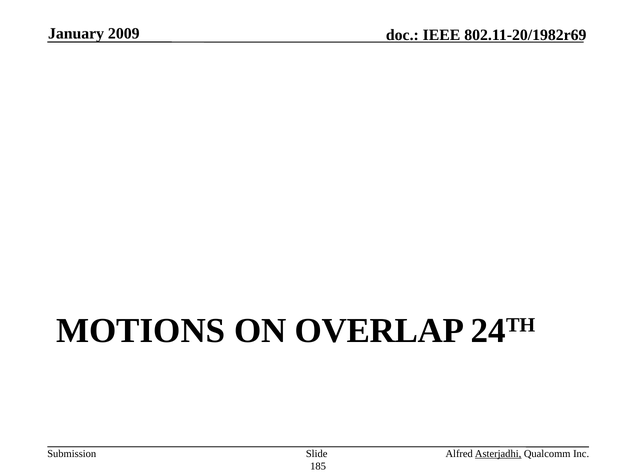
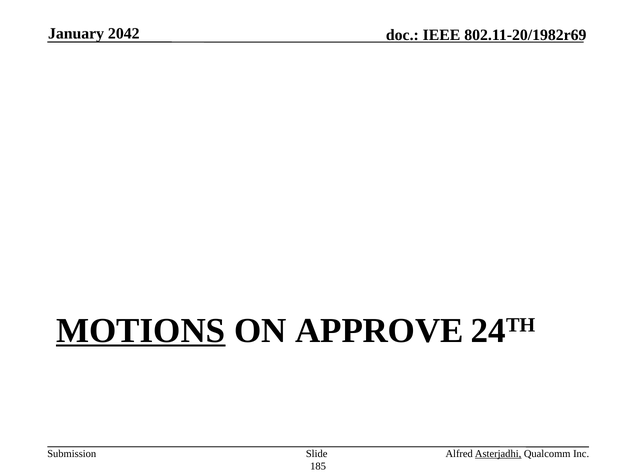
2009: 2009 -> 2042 (124, 33)
MOTIONS underline: none -> present (141, 331)
OVERLAP: OVERLAP -> APPROVE (379, 331)
